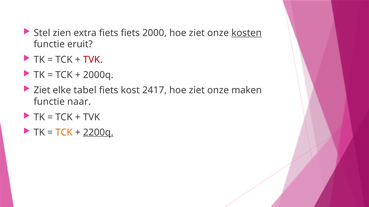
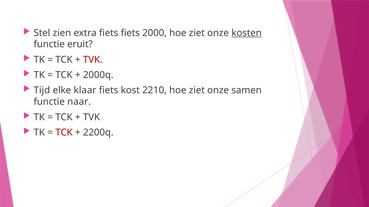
Ziet: Ziet -> Tijd (42, 91)
tabel: tabel -> klaar (85, 91)
2417: 2417 -> 2210 (155, 91)
maken: maken -> samen (247, 91)
TCK colour: orange -> red (64, 133)
2200q underline: present -> none (98, 133)
